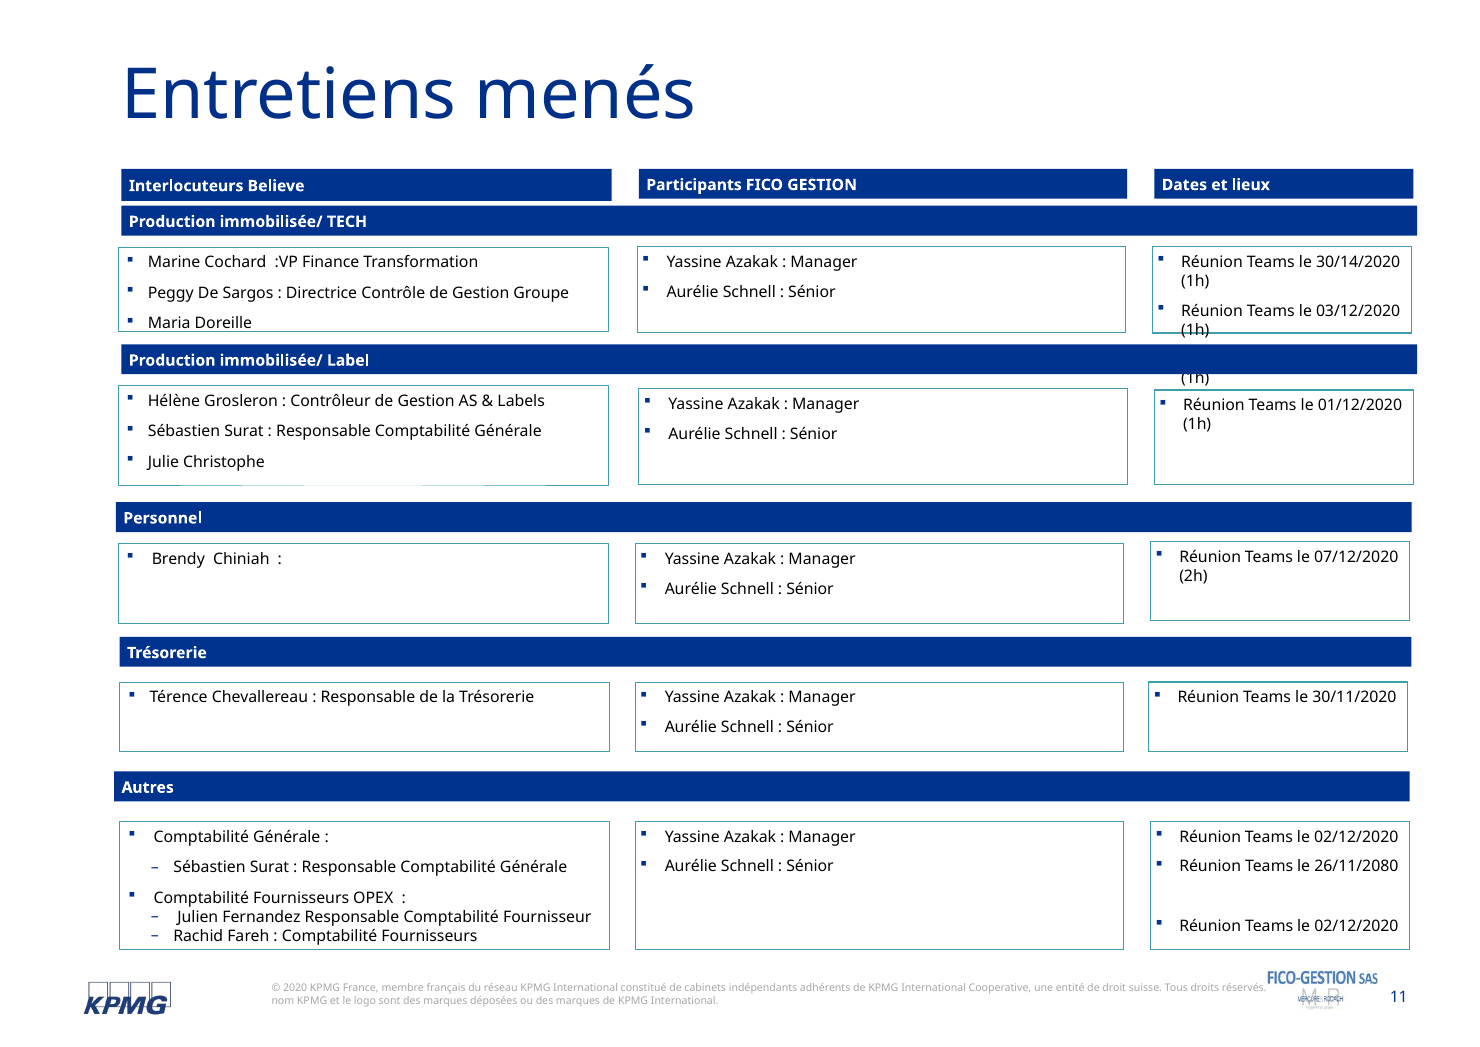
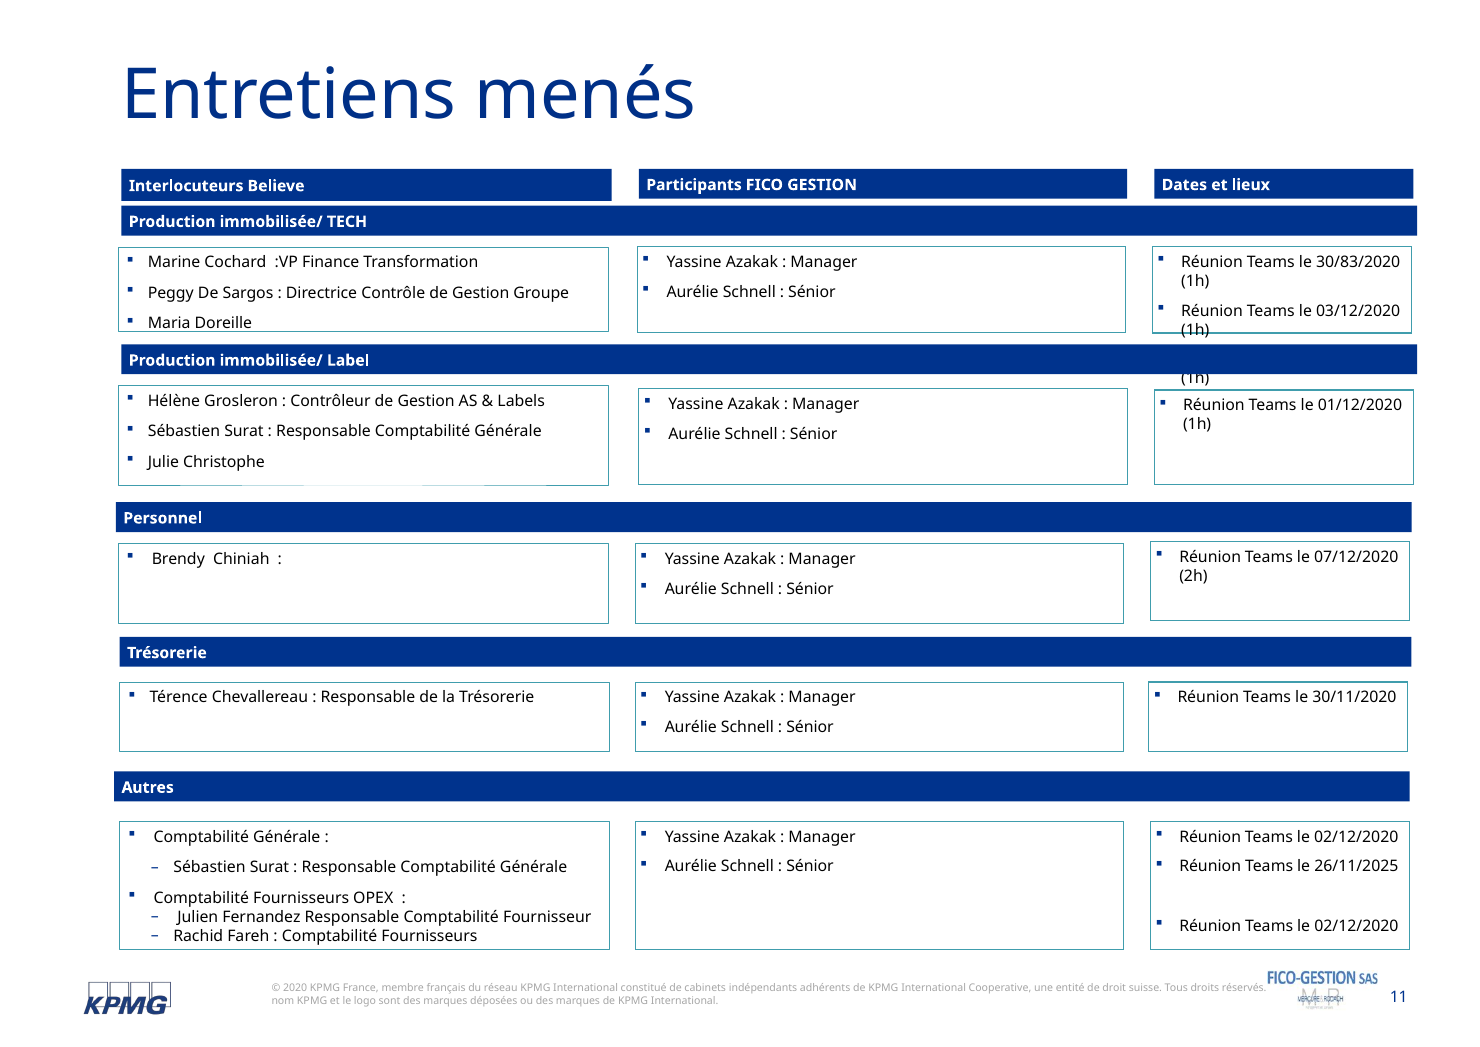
30/14/2020: 30/14/2020 -> 30/83/2020 (1358, 262)
26/11/2080: 26/11/2080 -> 26/11/2025 (1356, 866)
